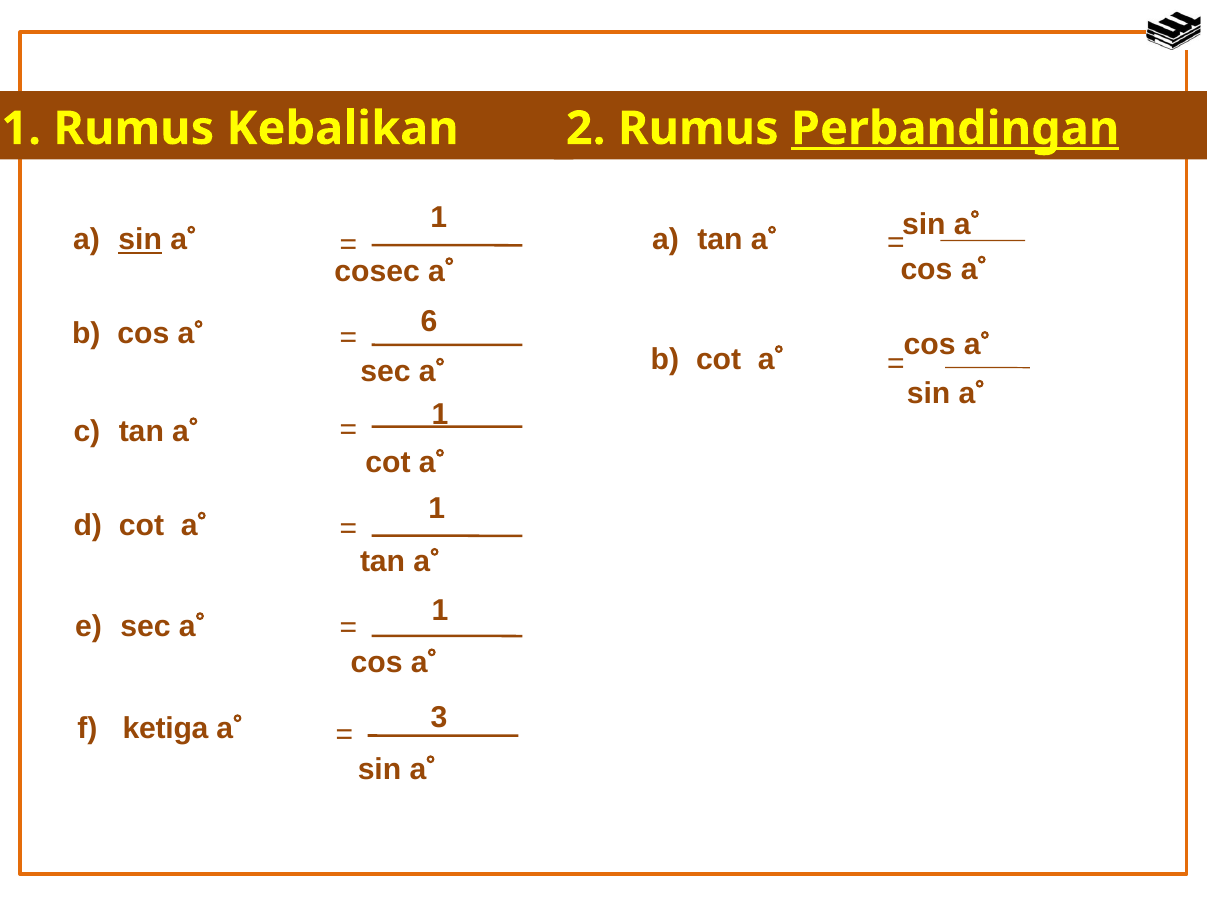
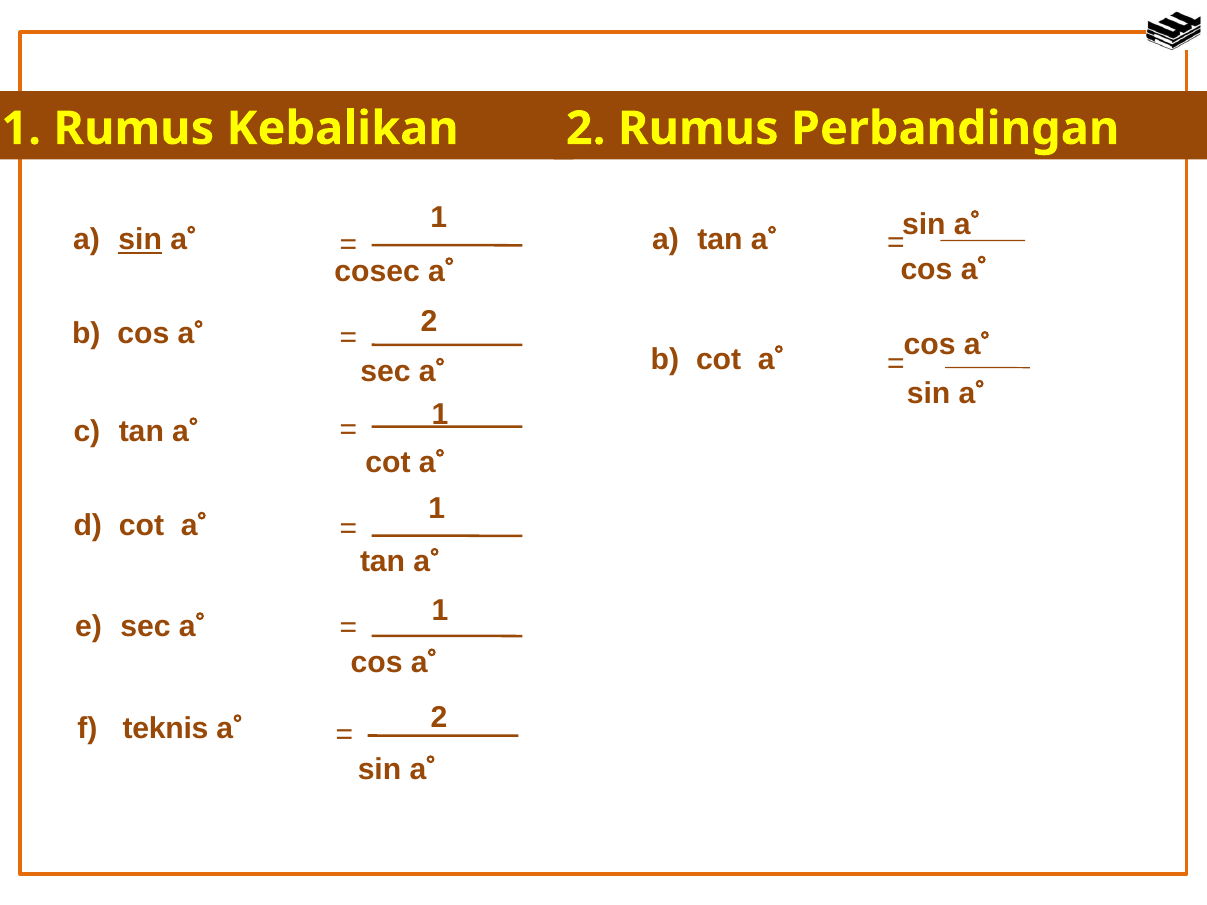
Perbandingan underline: present -> none (955, 129)
cos a 6: 6 -> 2 (429, 322)
ketiga: ketiga -> teknis (166, 728)
3: 3 -> 2 (439, 718)
